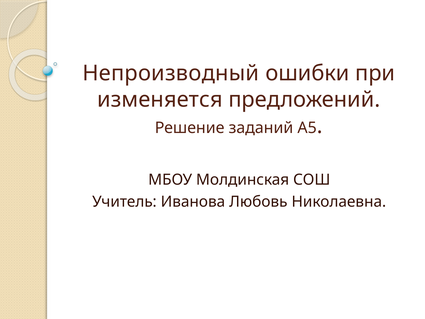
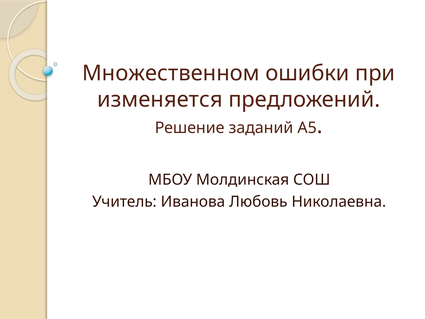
Непроизводный: Непроизводный -> Множественном (171, 73)
